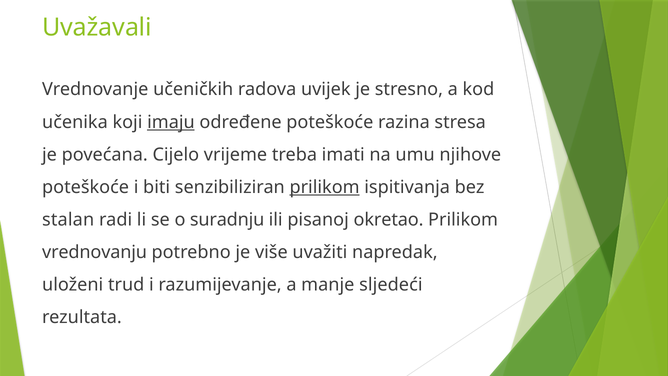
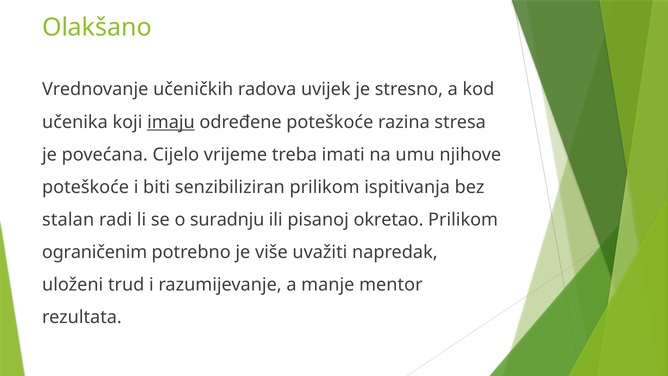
Uvažavali: Uvažavali -> Olakšano (97, 28)
prilikom underline: present -> none (325, 187)
vrednovanju: vrednovanju -> ograničenim (95, 252)
sljedeći: sljedeći -> mentor (391, 285)
